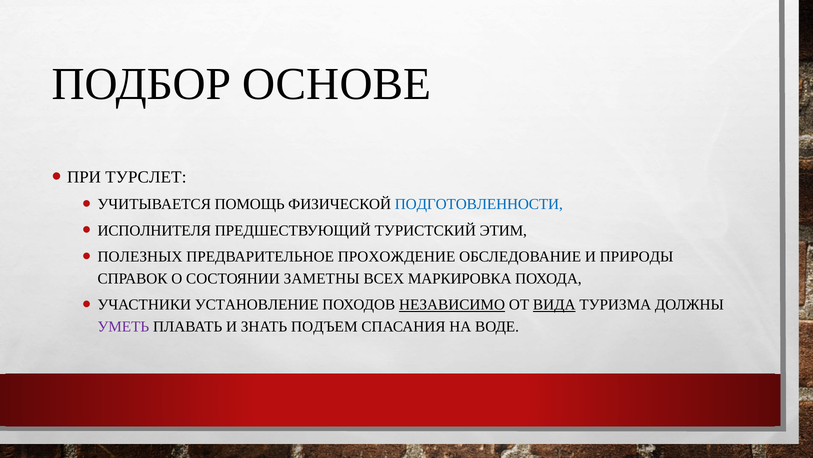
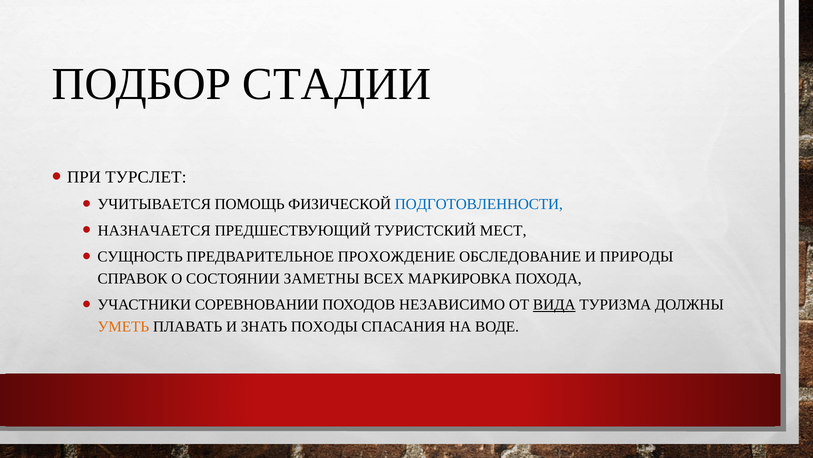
ОСНОВЕ: ОСНОВЕ -> СТАДИИ (337, 84)
ИСПОЛНИТЕЛЯ: ИСПОЛНИТЕЛЯ -> НАЗНАЧАЕТСЯ (154, 230)
ЭТИМ: ЭТИМ -> МЕСТ (503, 230)
ПОЛЕЗНЫХ: ПОЛЕЗНЫХ -> СУЩНОСТЬ (140, 256)
УСТАНОВЛЕНИЕ: УСТАНОВЛЕНИЕ -> СОРЕВНОВАНИИ (257, 304)
НЕЗАВИСИМО underline: present -> none (452, 304)
УМЕТЬ colour: purple -> orange (123, 326)
ПОДЪЕМ: ПОДЪЕМ -> ПОХОДЫ (324, 326)
